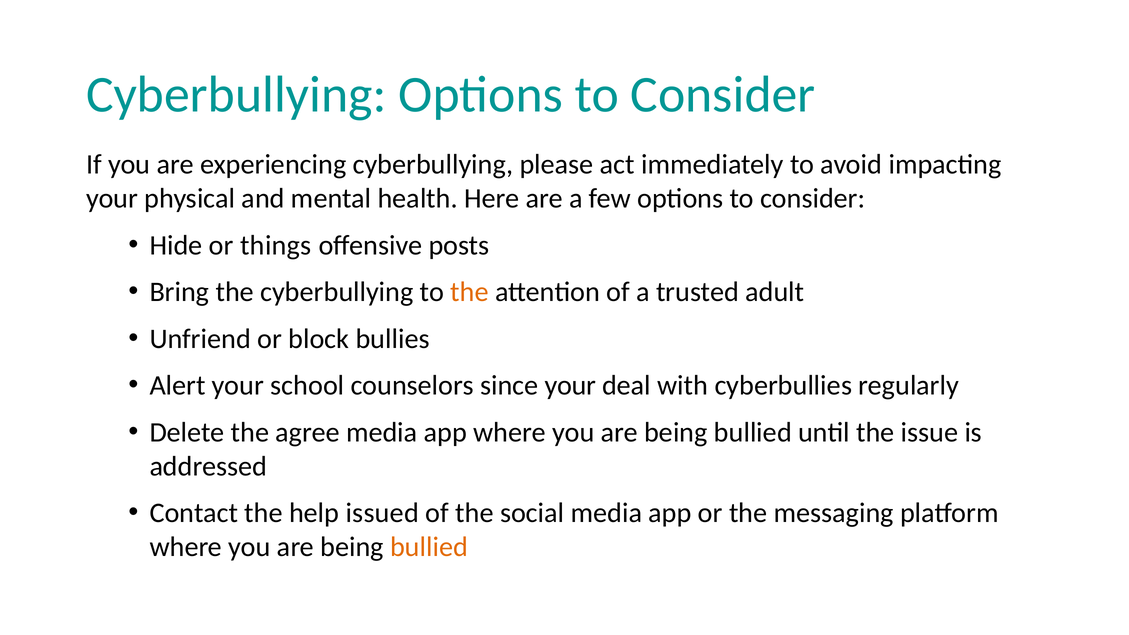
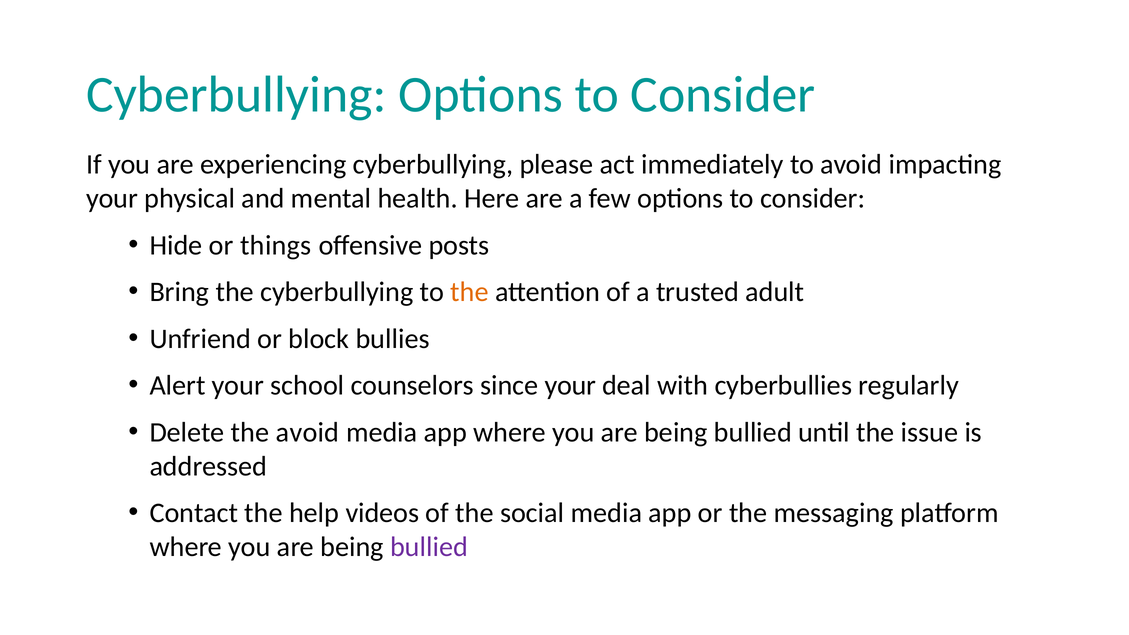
the agree: agree -> avoid (307, 432)
issued: issued -> videos (382, 513)
bullied colour: orange -> purple (429, 547)
